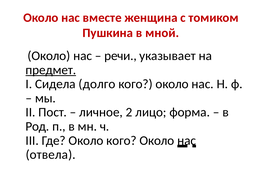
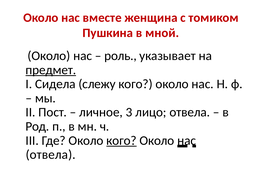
речи: речи -> роль (121, 56)
долго: долго -> слежу (97, 84)
2: 2 -> 3 (129, 113)
лицо форма: форма -> отвела (190, 113)
кого underline: none -> present (121, 141)
